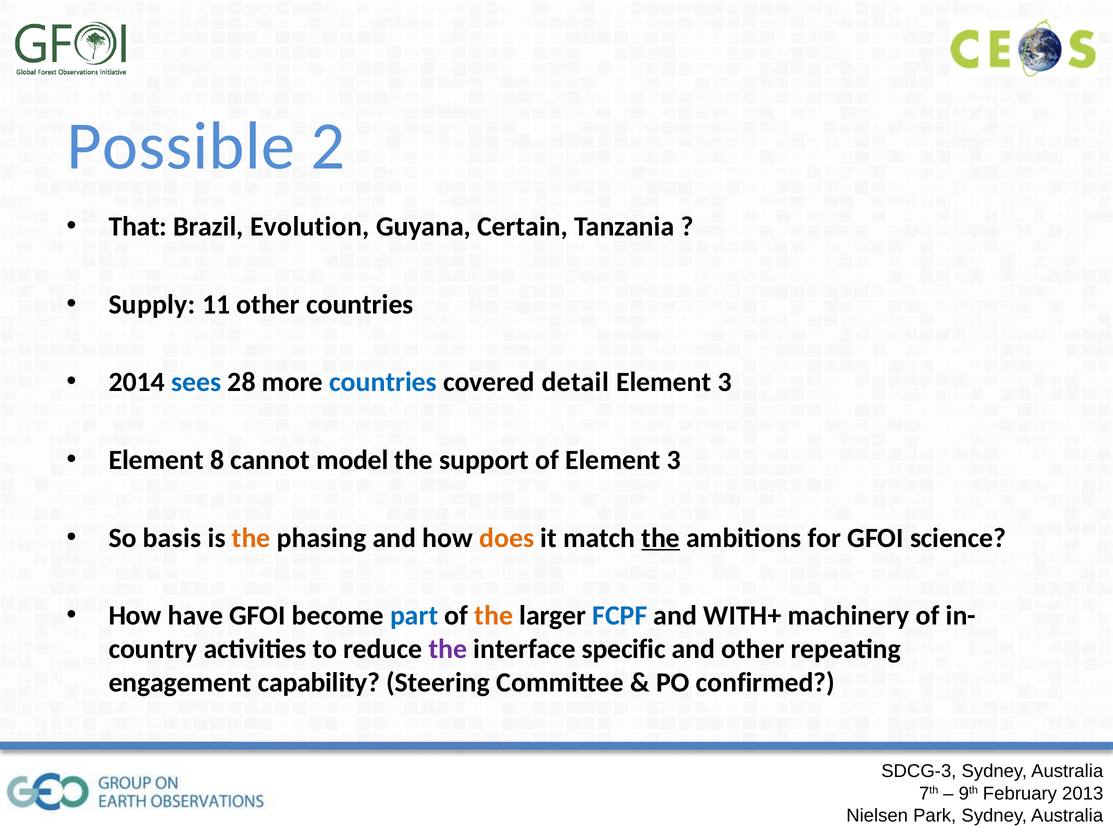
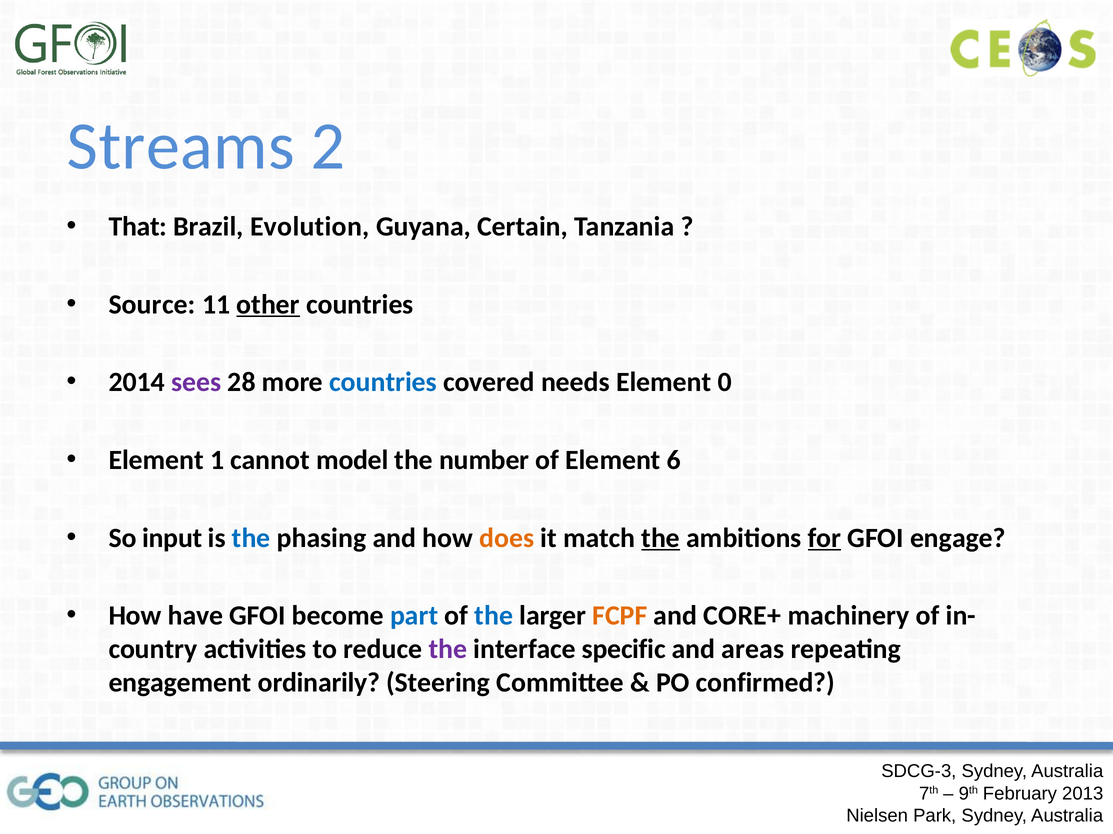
Possible: Possible -> Streams (181, 146)
Supply: Supply -> Source (152, 305)
other underline: none -> present (268, 305)
sees colour: blue -> purple (196, 383)
detail: detail -> needs (575, 383)
3: 3 -> 0 (725, 383)
8: 8 -> 1 (217, 460)
support: support -> number (484, 460)
of Element 3: 3 -> 6 (674, 460)
basis: basis -> input (172, 538)
the colour: orange -> blue (251, 538)
for underline: none -> present (824, 538)
science: science -> engage (958, 538)
the colour: orange -> blue (494, 616)
FCPF colour: blue -> orange (620, 616)
WITH+: WITH+ -> CORE+ (742, 616)
and other: other -> areas (753, 650)
capability: capability -> ordinarily (319, 683)
